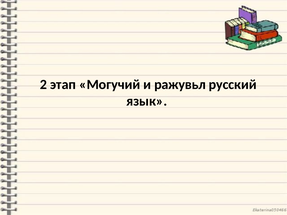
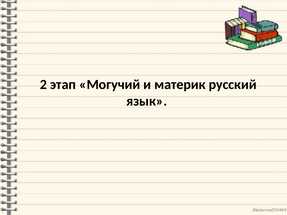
ражувьл: ражувьл -> материк (180, 85)
